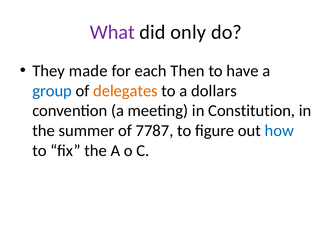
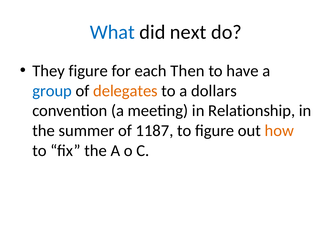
What colour: purple -> blue (112, 32)
only: only -> next (188, 32)
They made: made -> figure (88, 71)
Constitution: Constitution -> Relationship (252, 111)
7787: 7787 -> 1187 (155, 131)
how colour: blue -> orange (279, 131)
